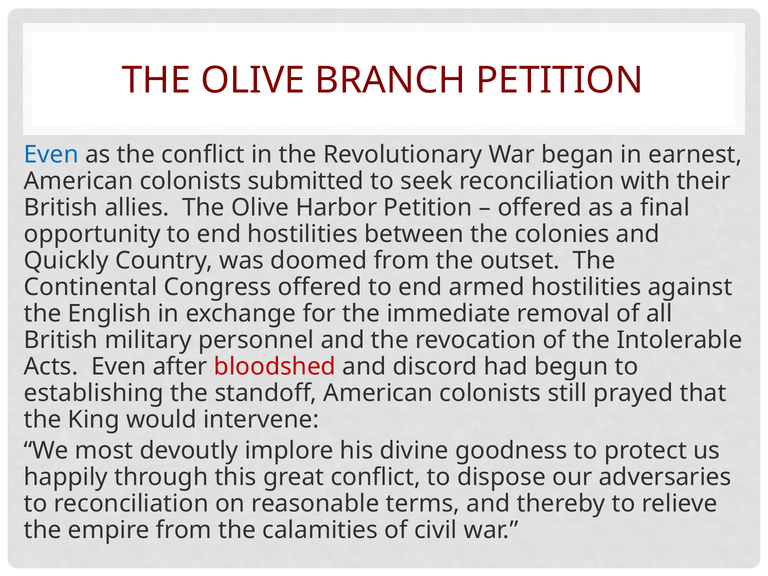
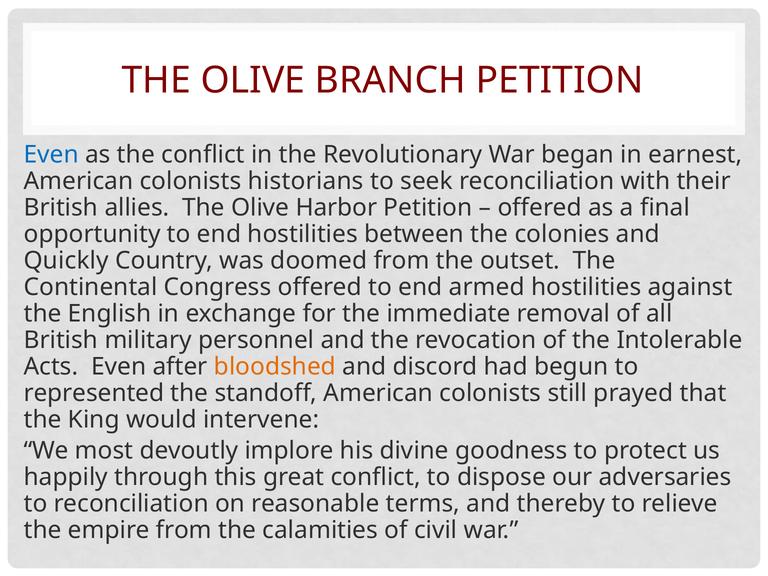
submitted: submitted -> historians (306, 181)
bloodshed colour: red -> orange (275, 367)
establishing: establishing -> represented (94, 393)
